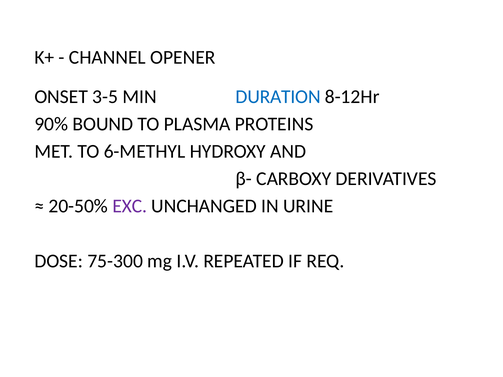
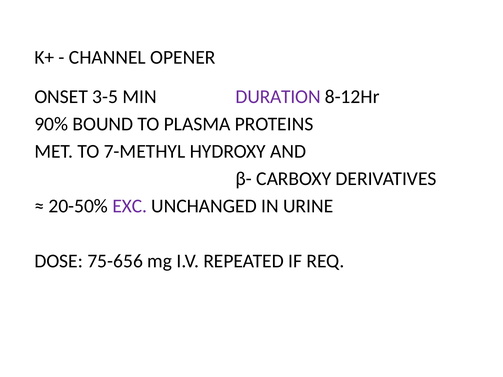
DURATION colour: blue -> purple (278, 97)
6-METHYL: 6-METHYL -> 7-METHYL (145, 152)
75-300: 75-300 -> 75-656 (115, 261)
